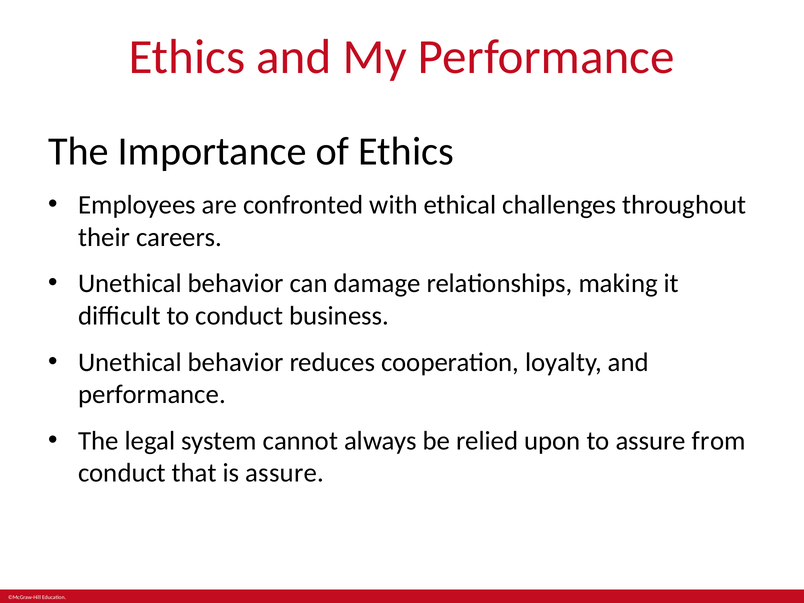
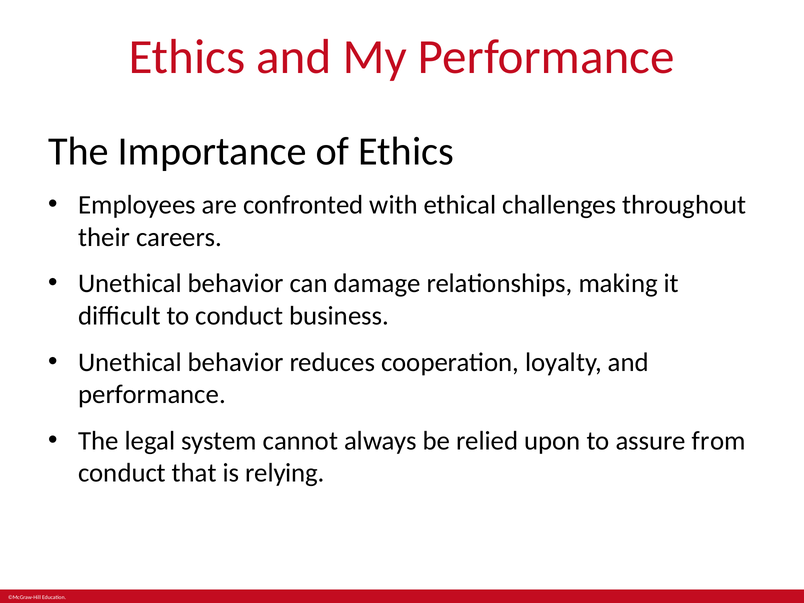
is assure: assure -> relying (285, 473)
